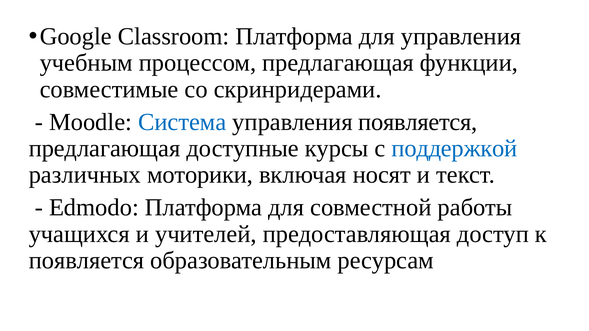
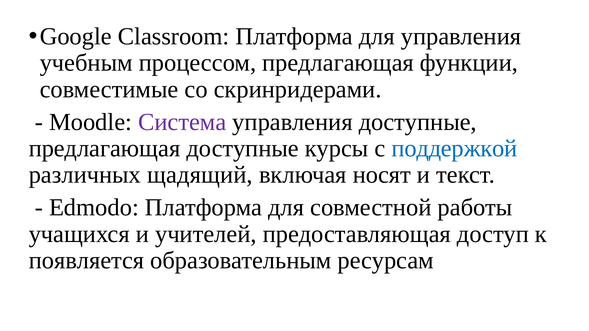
Система colour: blue -> purple (182, 122)
управления появляется: появляется -> доступные (418, 122)
моторики: моторики -> щадящий (200, 175)
